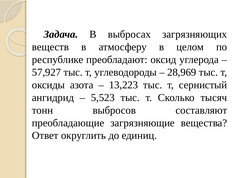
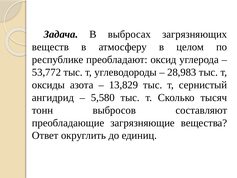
57,927: 57,927 -> 53,772 (46, 72)
28,969: 28,969 -> 28,983 (182, 72)
13,223: 13,223 -> 13,829 (123, 85)
5,523: 5,523 -> 5,580 (103, 97)
